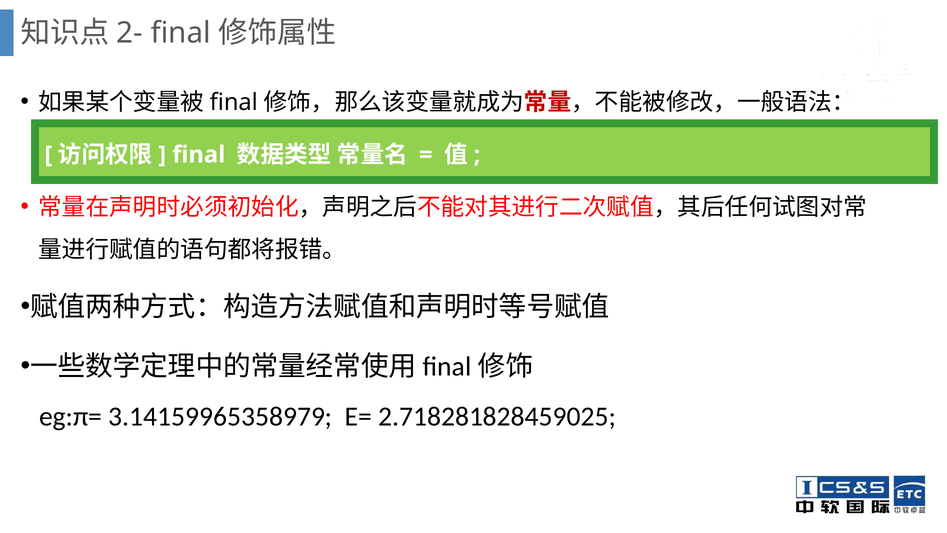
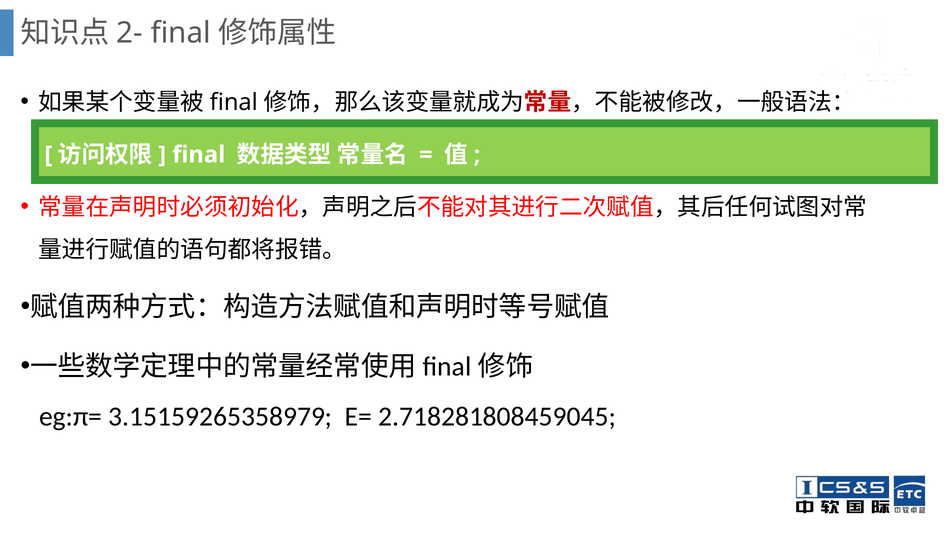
3.14159965358979: 3.14159965358979 -> 3.15159265358979 (220, 416)
2.718281828459025: 2.718281828459025 -> 2.718281808459045 (497, 416)
